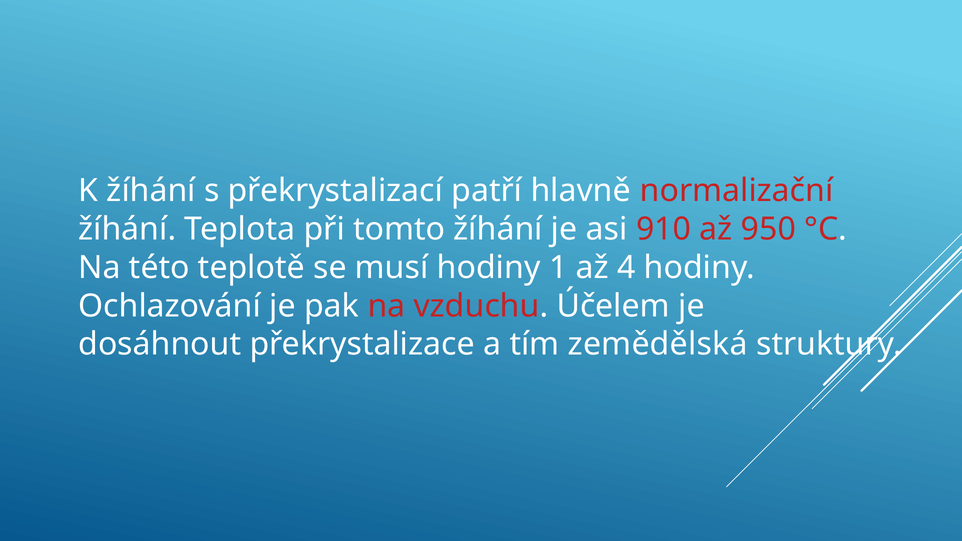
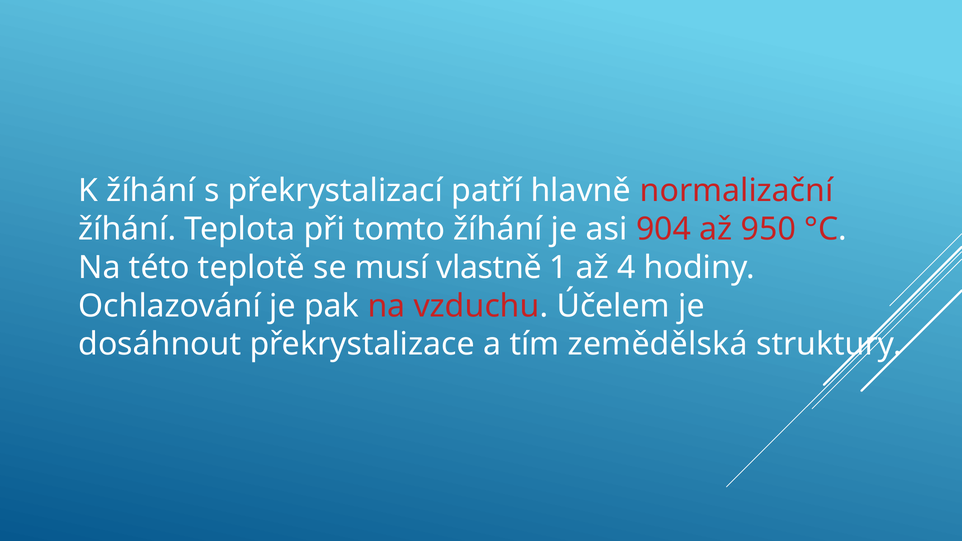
910: 910 -> 904 (664, 229)
musí hodiny: hodiny -> vlastně (489, 268)
